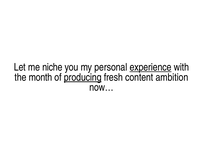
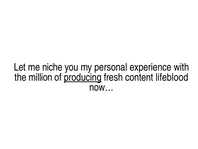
experience underline: present -> none (151, 67)
month: month -> million (40, 77)
ambition: ambition -> lifeblood (172, 77)
